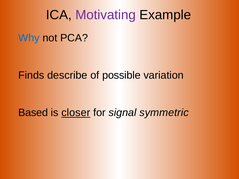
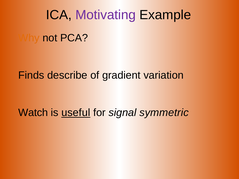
Why colour: blue -> orange (29, 38)
possible: possible -> gradient (121, 75)
Based: Based -> Watch (33, 113)
closer: closer -> useful (76, 113)
